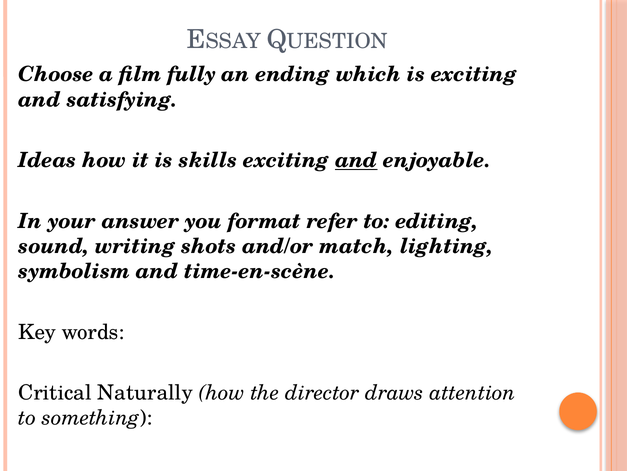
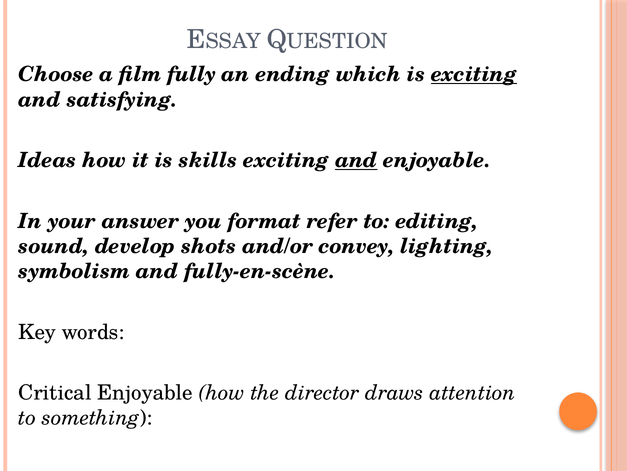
exciting underline: none -> present (474, 74)
writing: writing -> develop (135, 246)
match: match -> convey (357, 246)
time-en-scène: time-en-scène -> fully-en-scène (260, 271)
Critical Naturally: Naturally -> Enjoyable (145, 392)
